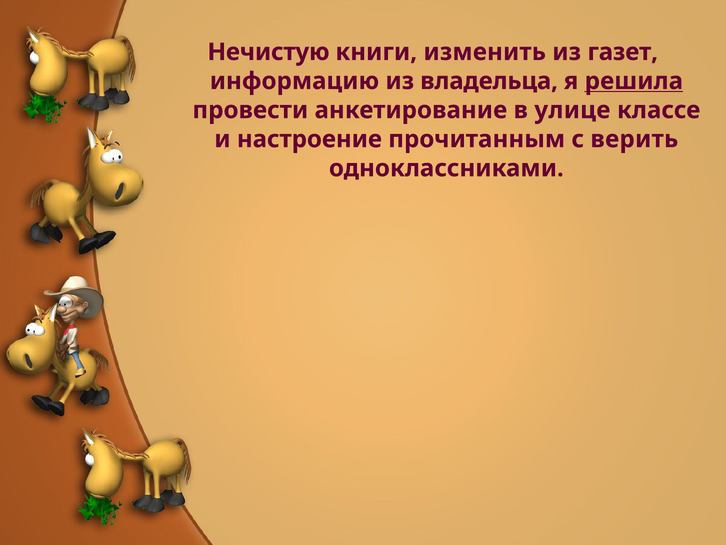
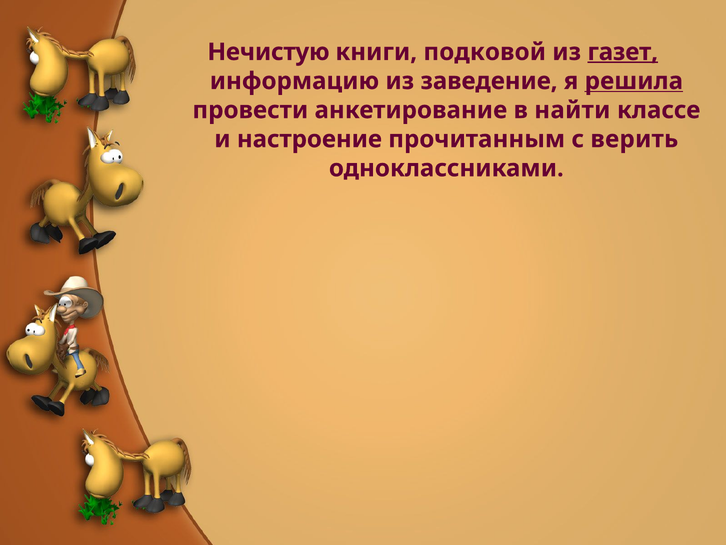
изменить: изменить -> подковой (485, 52)
газет underline: none -> present (623, 52)
владельца: владельца -> заведение (489, 81)
улице: улице -> найти (572, 110)
